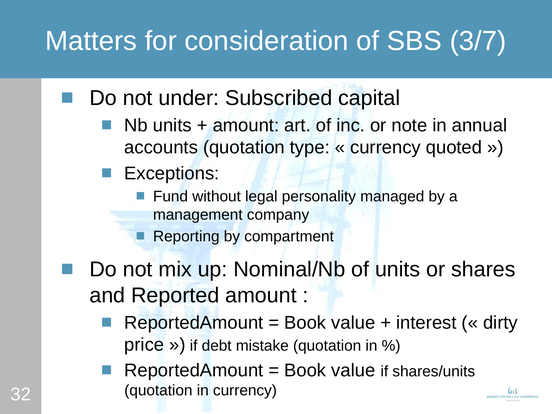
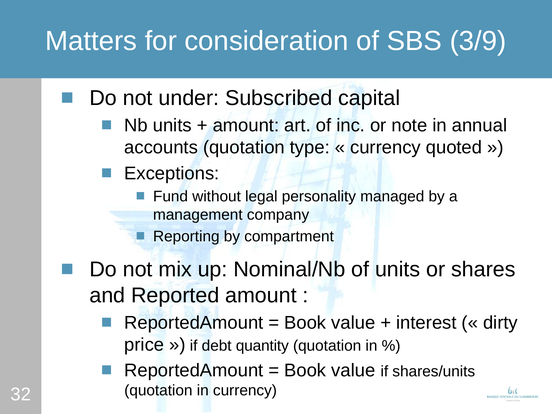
3/7: 3/7 -> 3/9 (478, 41)
mistake: mistake -> quantity (262, 346)
